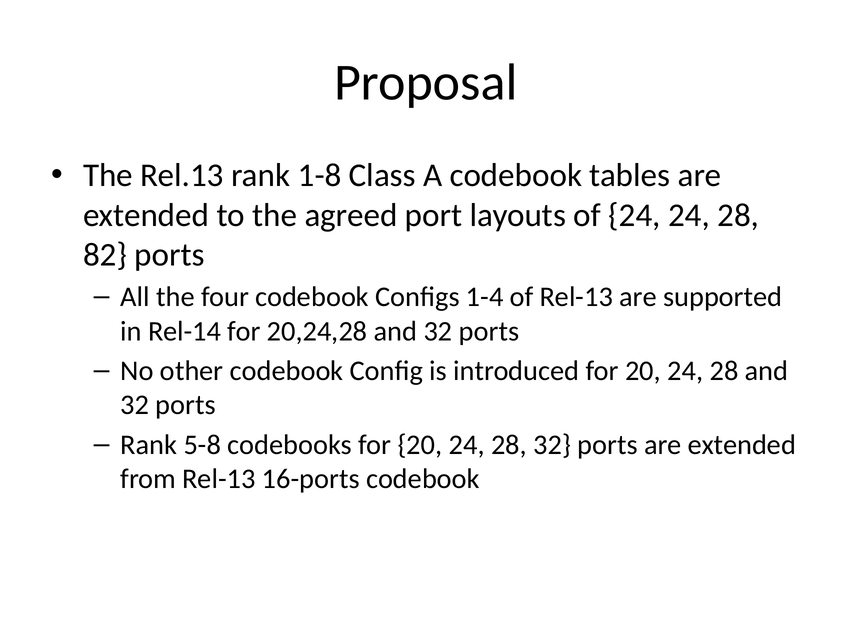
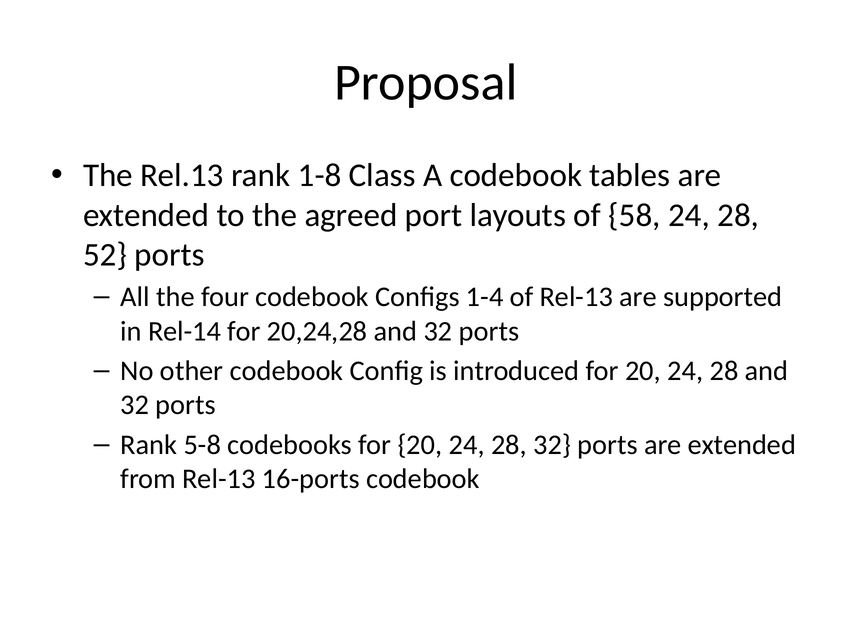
of 24: 24 -> 58 (635, 215)
82: 82 -> 52 (105, 255)
